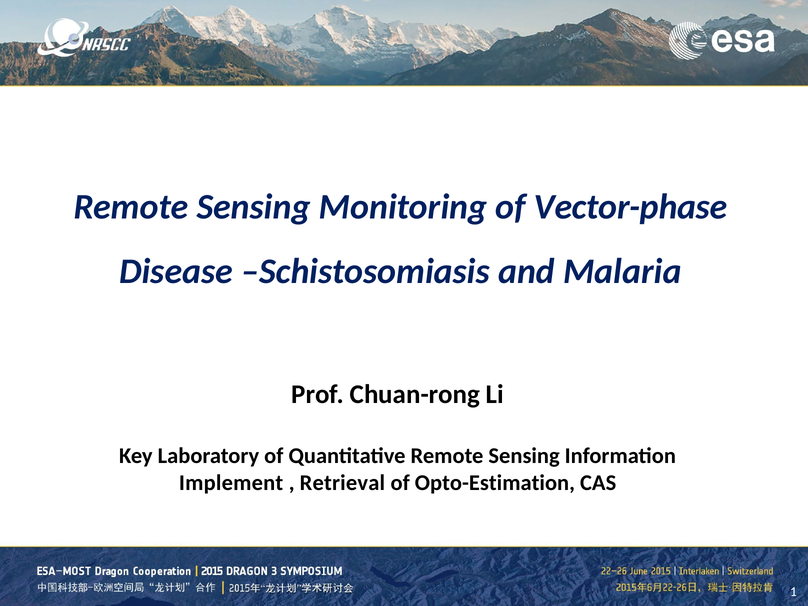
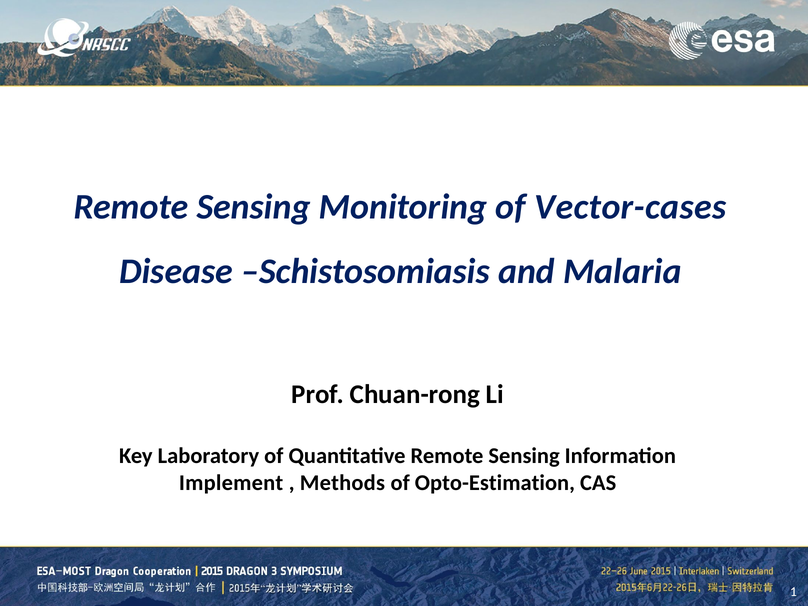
Vector-phase: Vector-phase -> Vector-cases (630, 207)
Retrieval: Retrieval -> Methods (342, 483)
